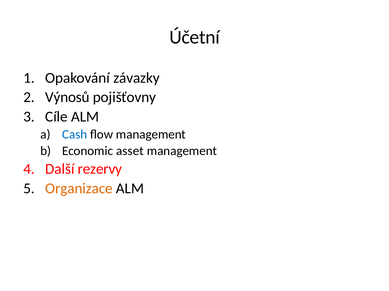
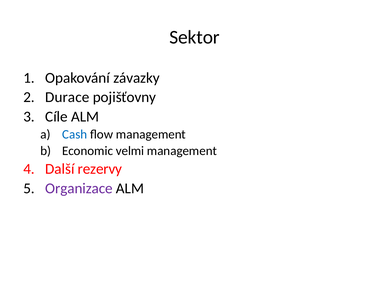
Účetní: Účetní -> Sektor (195, 37)
Výnosů: Výnosů -> Durace (67, 97)
asset: asset -> velmi (130, 151)
Organizace colour: orange -> purple (79, 189)
